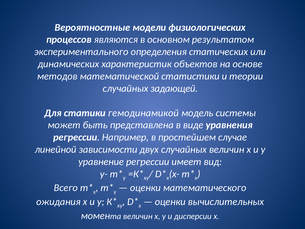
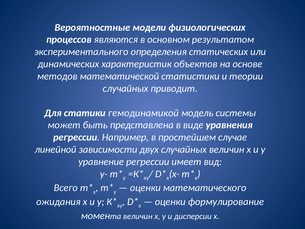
задающей: задающей -> приводит (174, 88)
вычислительных: вычислительных -> формулирование (226, 202)
